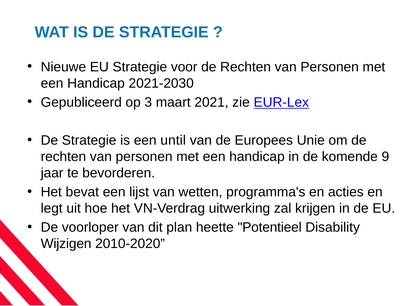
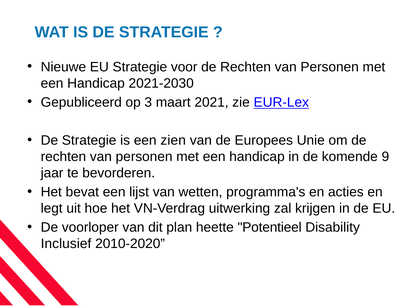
until: until -> zien (173, 141)
Wijzigen: Wijzigen -> Inclusief (66, 244)
